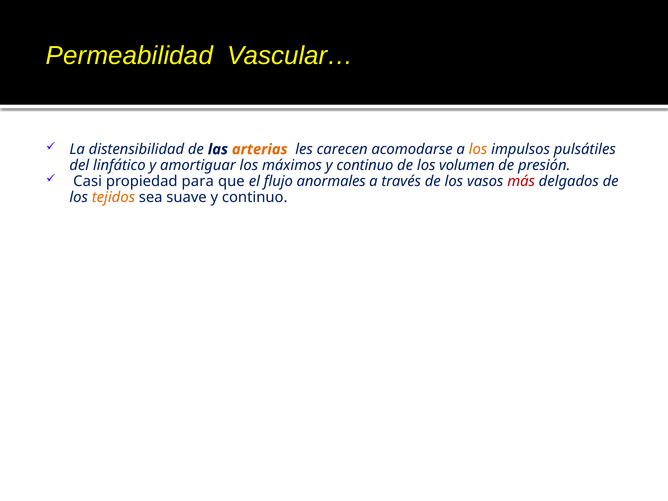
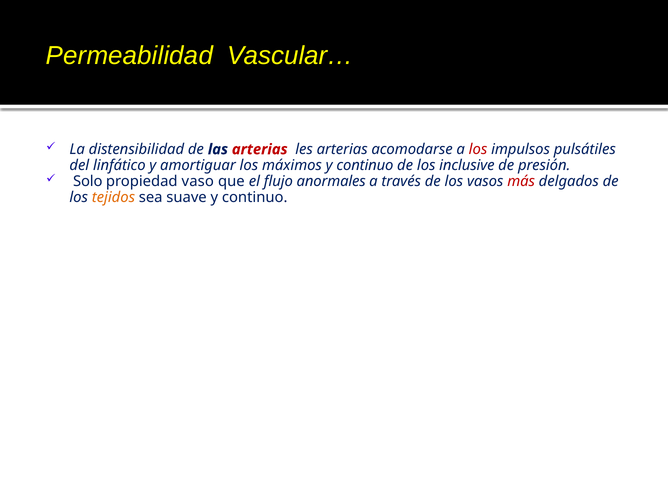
arterias colour: orange -> red (260, 149)
les carecen: carecen -> arterias (342, 149)
los colour: orange -> red (478, 149)
volumen: volumen -> inclusive (467, 165)
Casi: Casi -> Solo (88, 181)
para: para -> vaso (198, 181)
